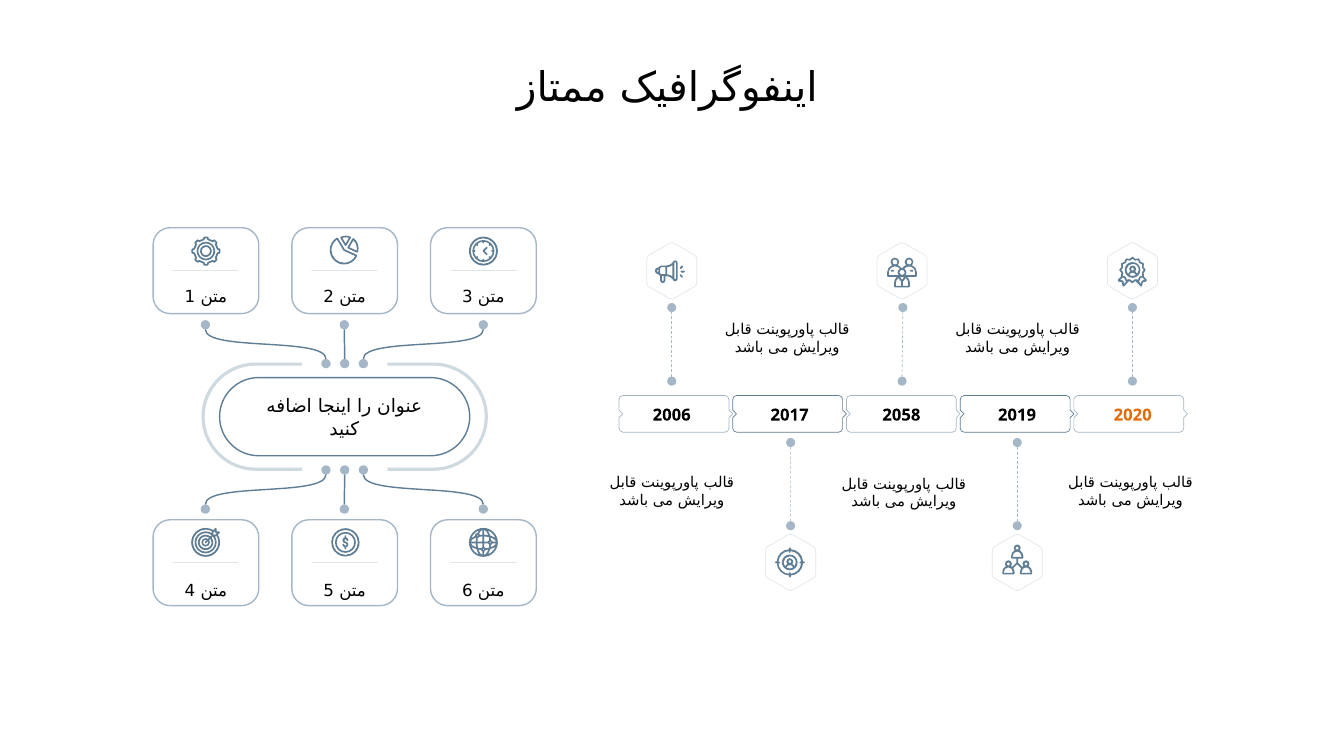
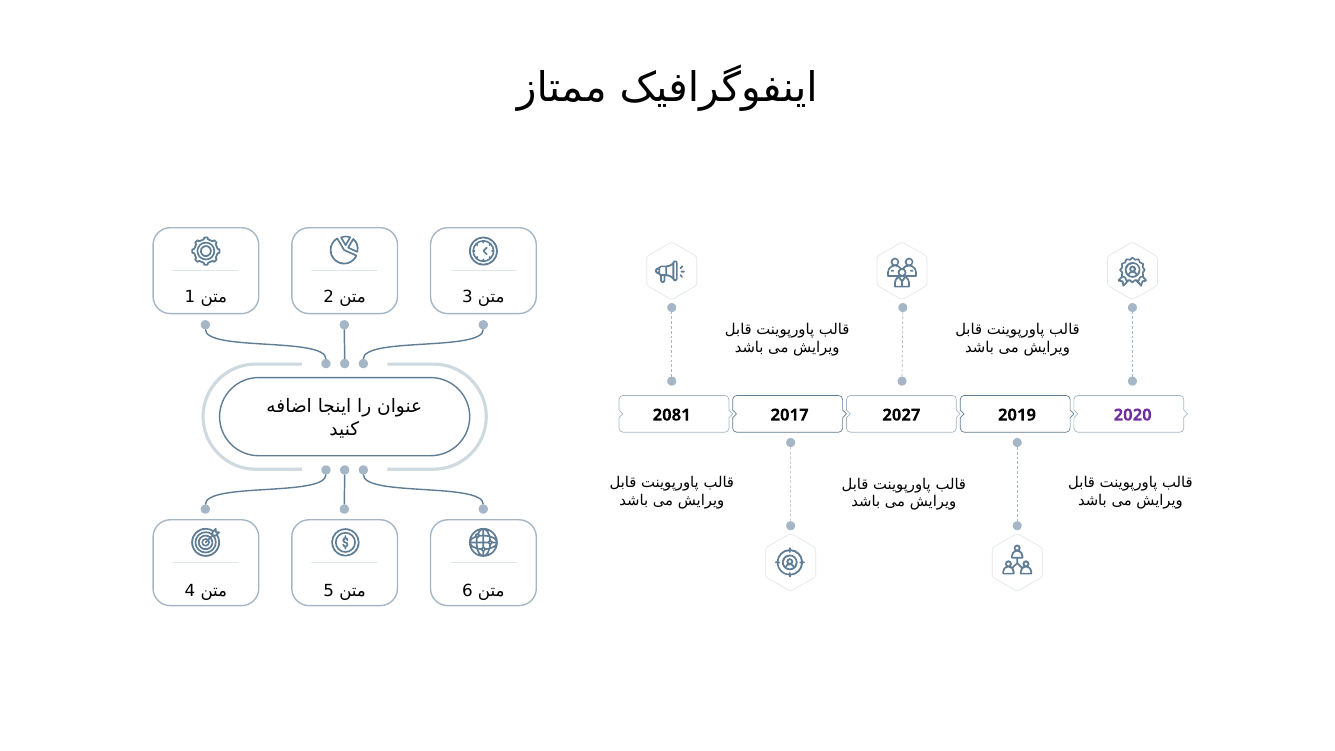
2006: 2006 -> 2081 (672, 415)
2058: 2058 -> 2027 (901, 415)
2020 colour: orange -> purple (1133, 415)
